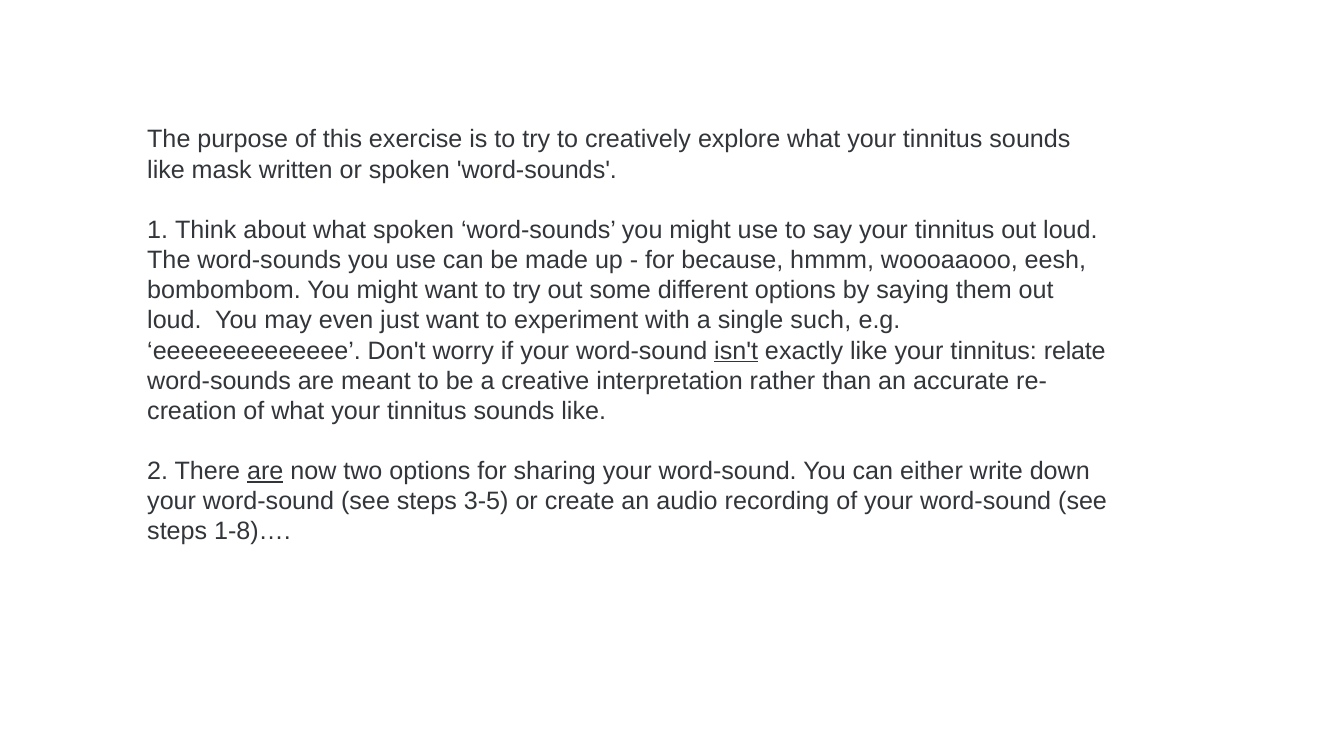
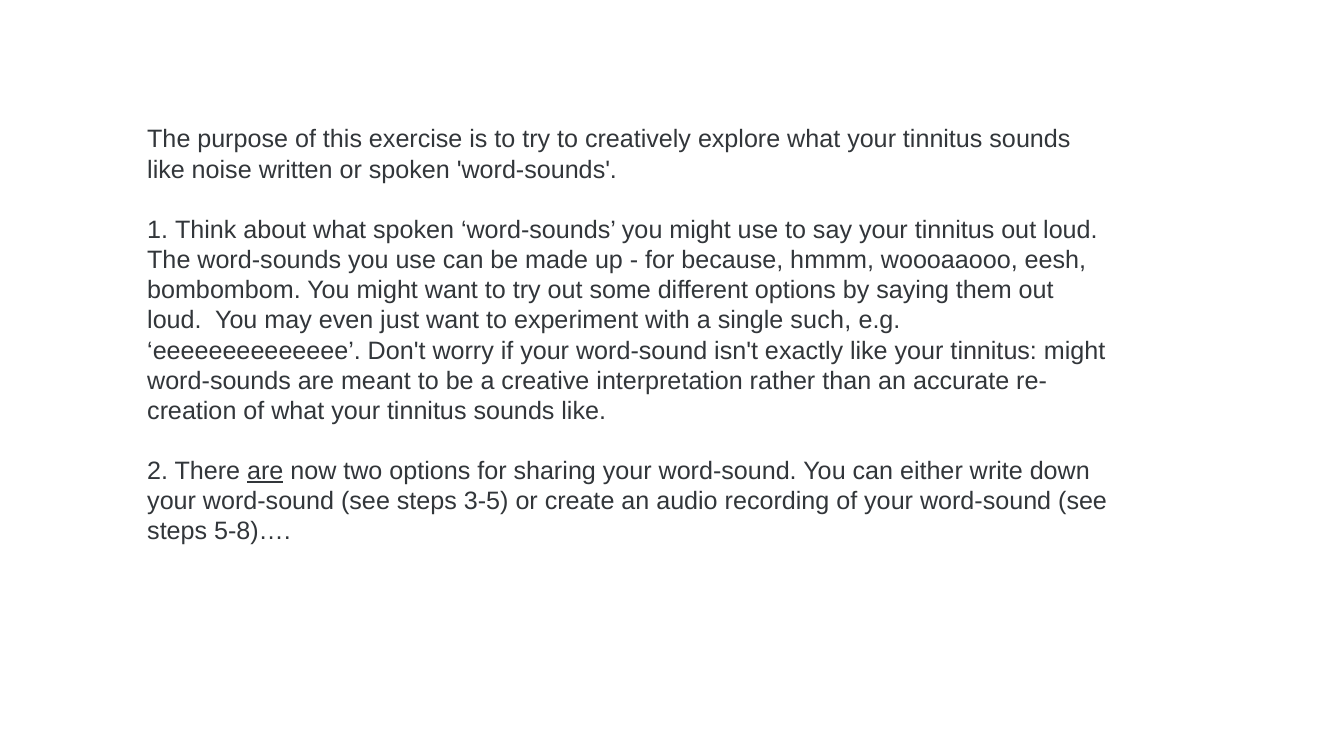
mask: mask -> noise (222, 170)
isn't underline: present -> none (736, 351)
tinnitus relate: relate -> might (1075, 351)
1-8)…: 1-8)… -> 5-8)… (252, 532)
